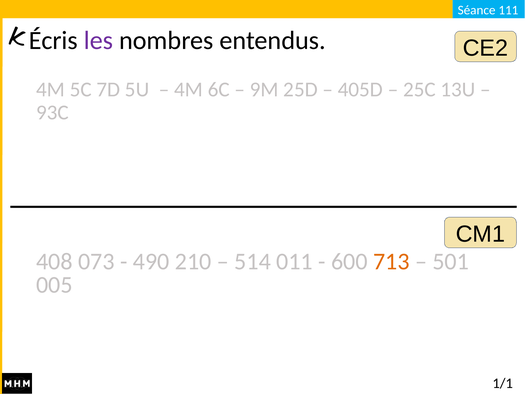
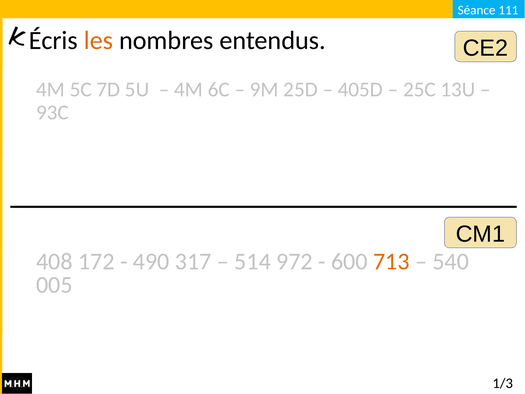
les colour: purple -> orange (98, 41)
073: 073 -> 172 (96, 261)
210: 210 -> 317 (193, 261)
011: 011 -> 972 (295, 261)
501: 501 -> 540 (451, 261)
1/1: 1/1 -> 1/3 (503, 383)
